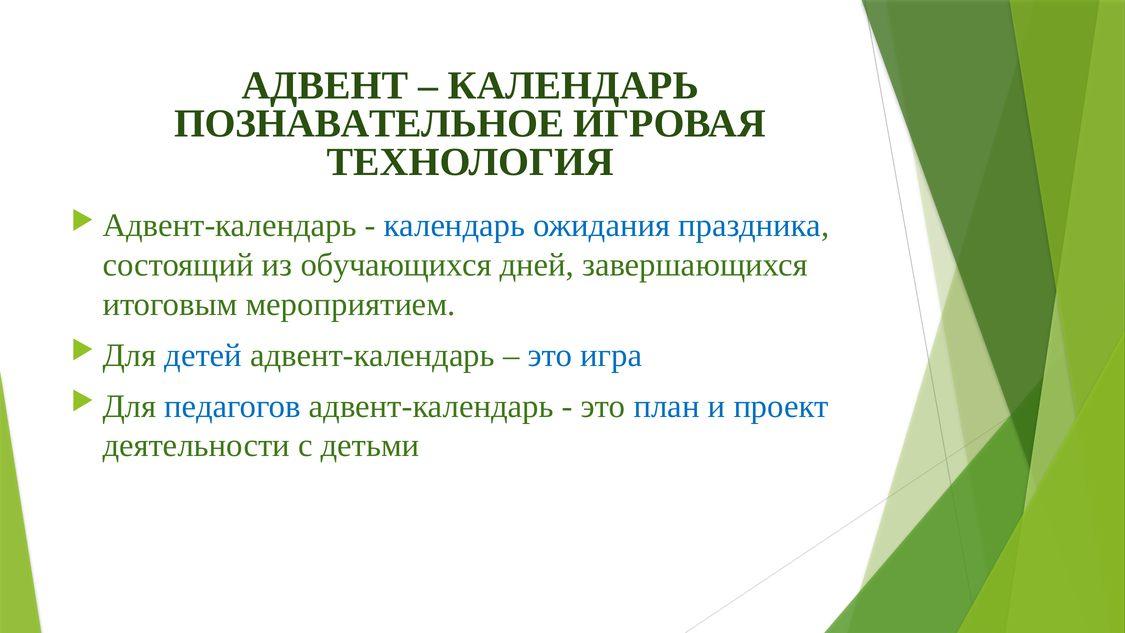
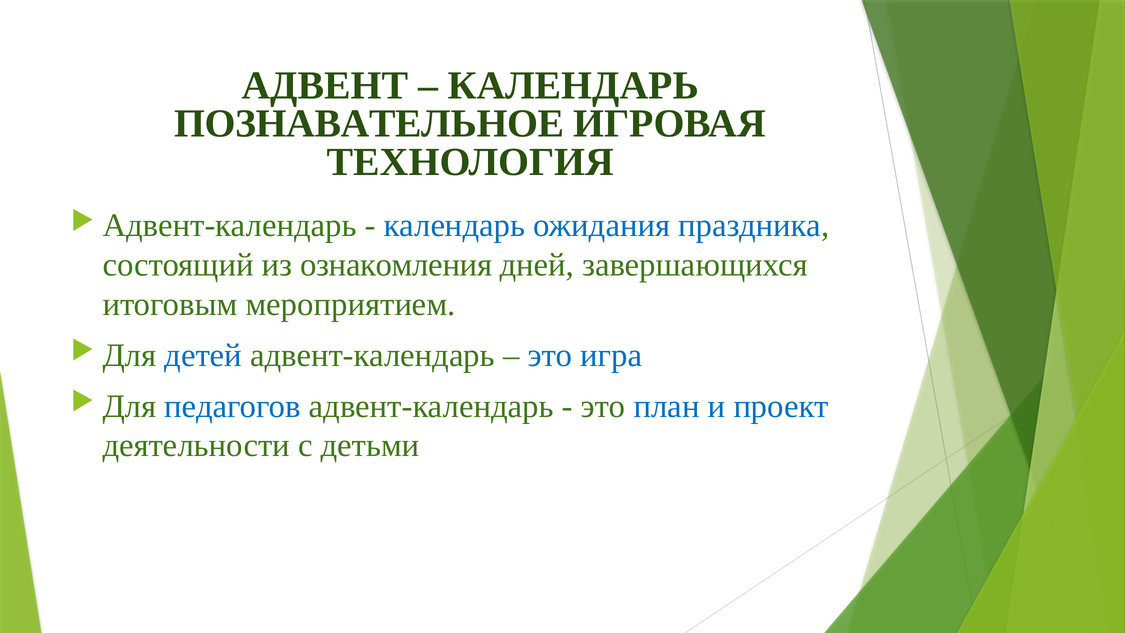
обучающихся: обучающихся -> ознакомления (396, 265)
